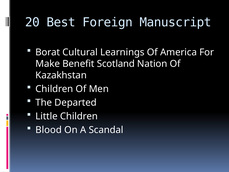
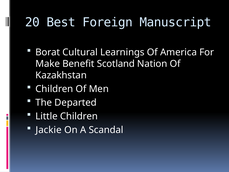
Blood: Blood -> Jackie (49, 130)
